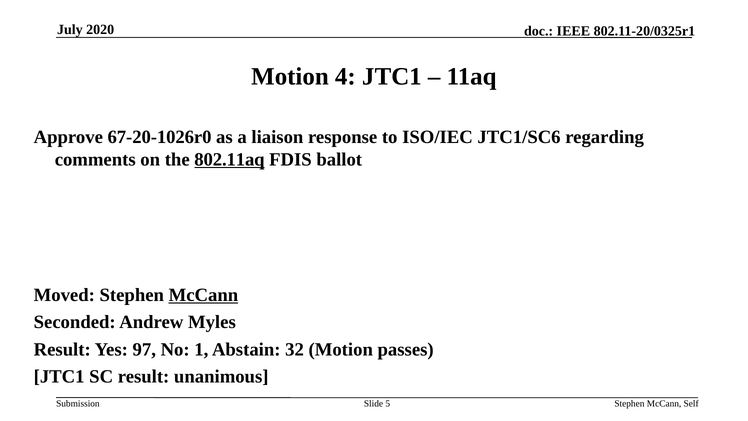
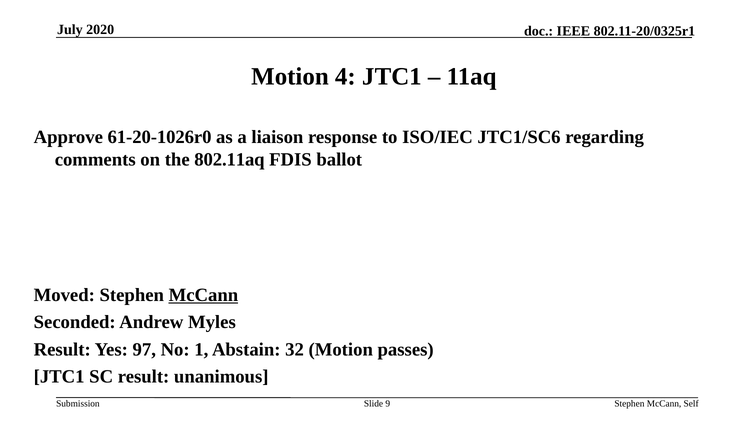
67-20-1026r0: 67-20-1026r0 -> 61-20-1026r0 (160, 137)
802.11aq underline: present -> none (230, 159)
5: 5 -> 9 (388, 404)
